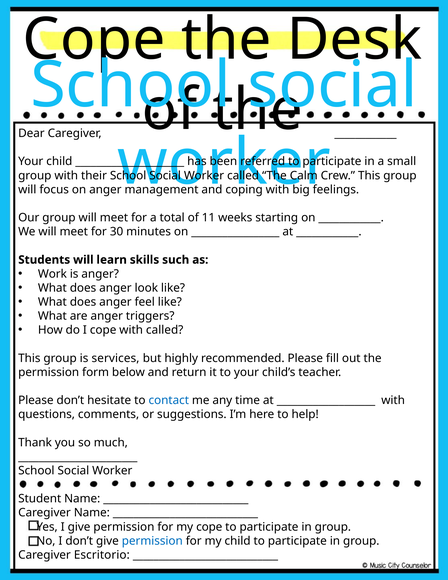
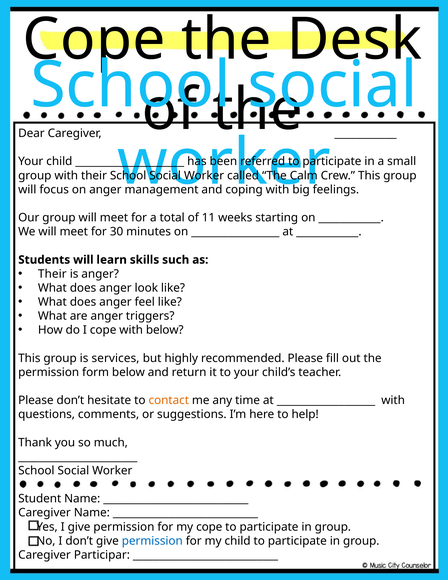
Work: Work -> Their (52, 274)
with called: called -> below (165, 330)
contact colour: blue -> orange (169, 400)
Escritorio: Escritorio -> Participar (102, 555)
